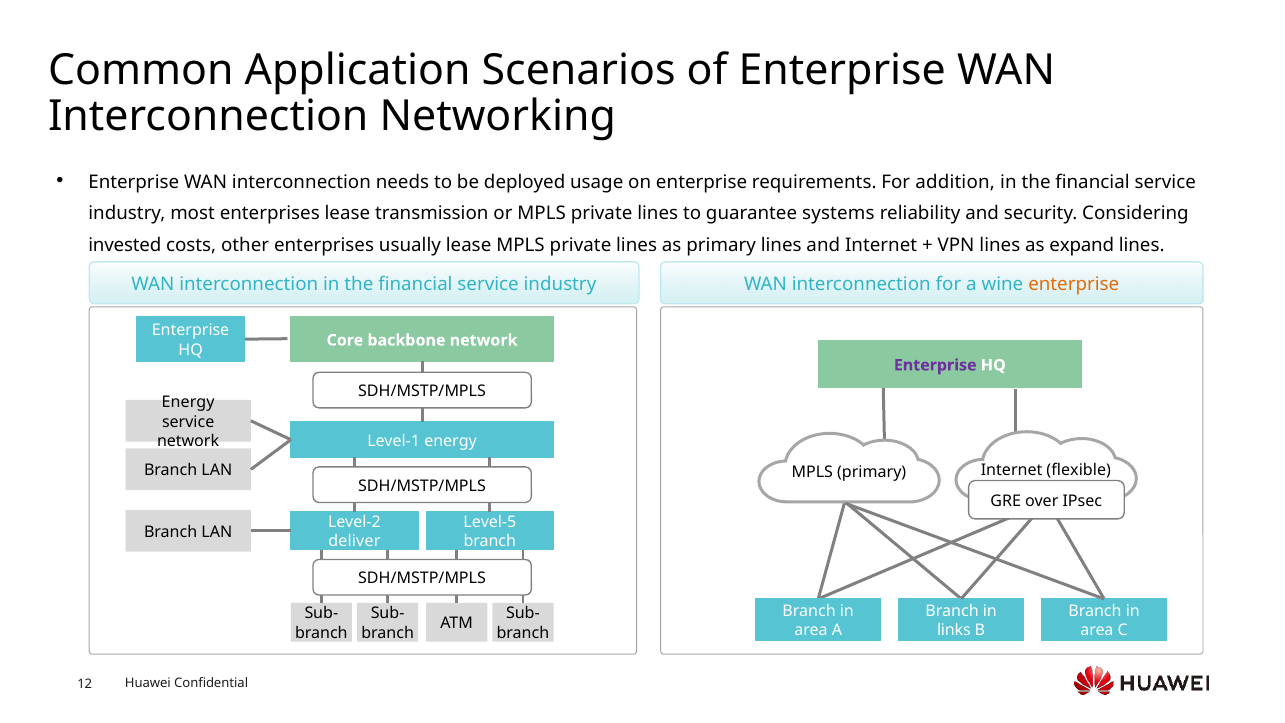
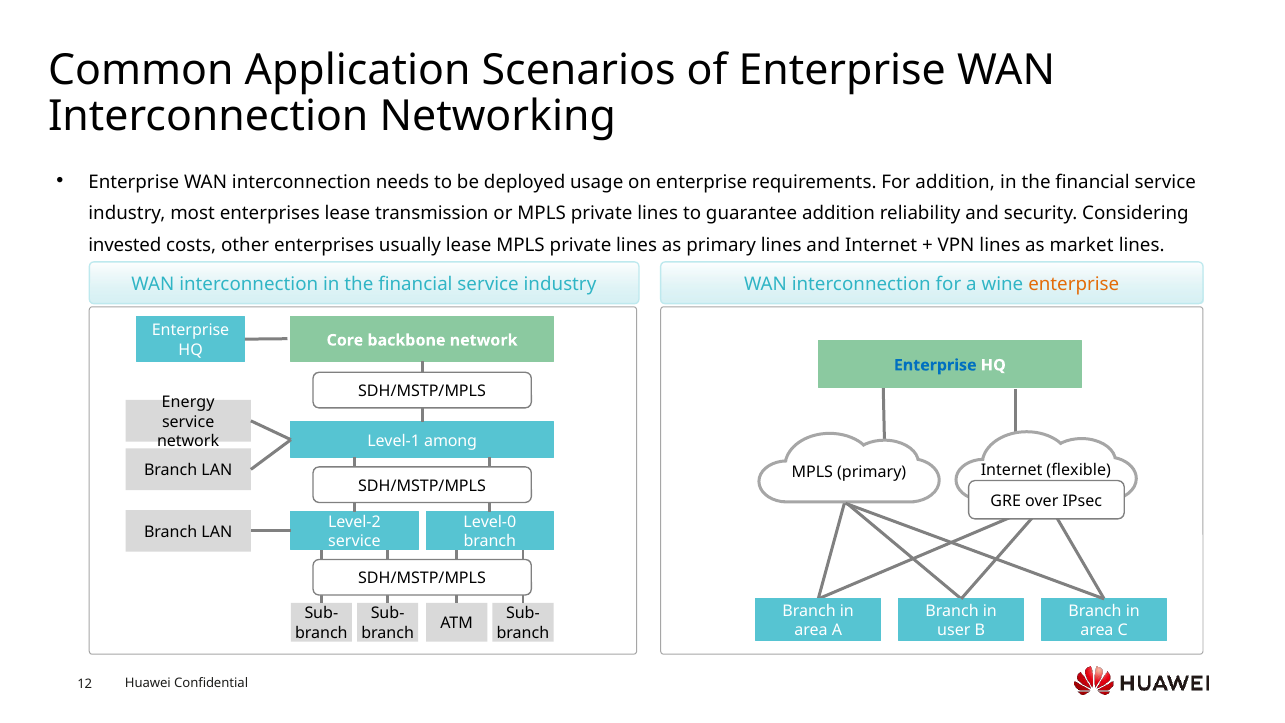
guarantee systems: systems -> addition (839, 214)
expand: expand -> market (1082, 245)
Enterprise colour: purple -> blue (935, 365)
Level-1 energy: energy -> among (451, 441)
Level-5: Level-5 -> Level-0 (490, 522)
deliver: deliver -> service (354, 541)
links: links -> user (954, 630)
